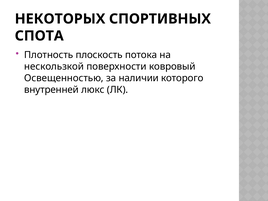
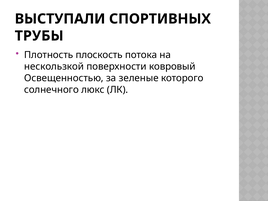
НЕКОТОРЫХ: НЕКОТОРЫХ -> ВЫСТУПАЛИ (60, 19)
СПОТА: СПОТА -> ТРУБЫ (39, 36)
наличии: наличии -> зеленые (139, 78)
внутренней: внутренней -> солнечного (51, 90)
